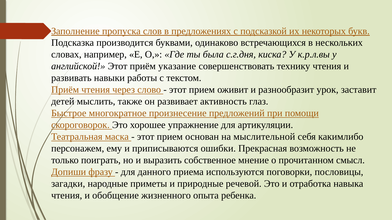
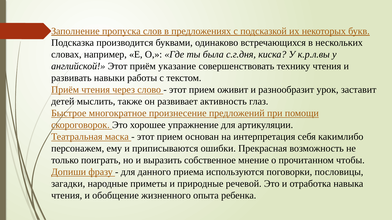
мыслительной: мыслительной -> интерпретация (264, 137)
смысл: смысл -> чтобы (350, 160)
